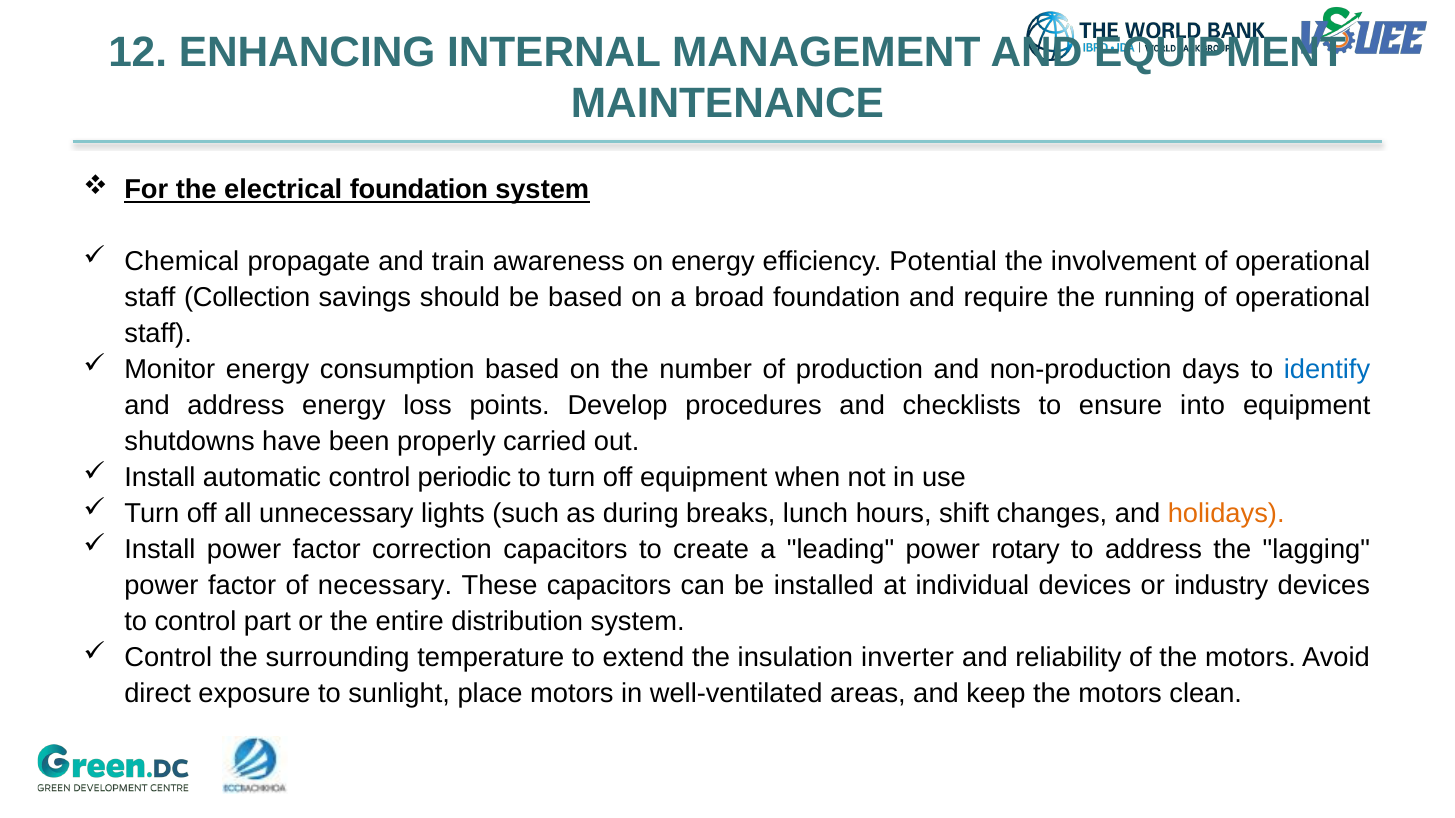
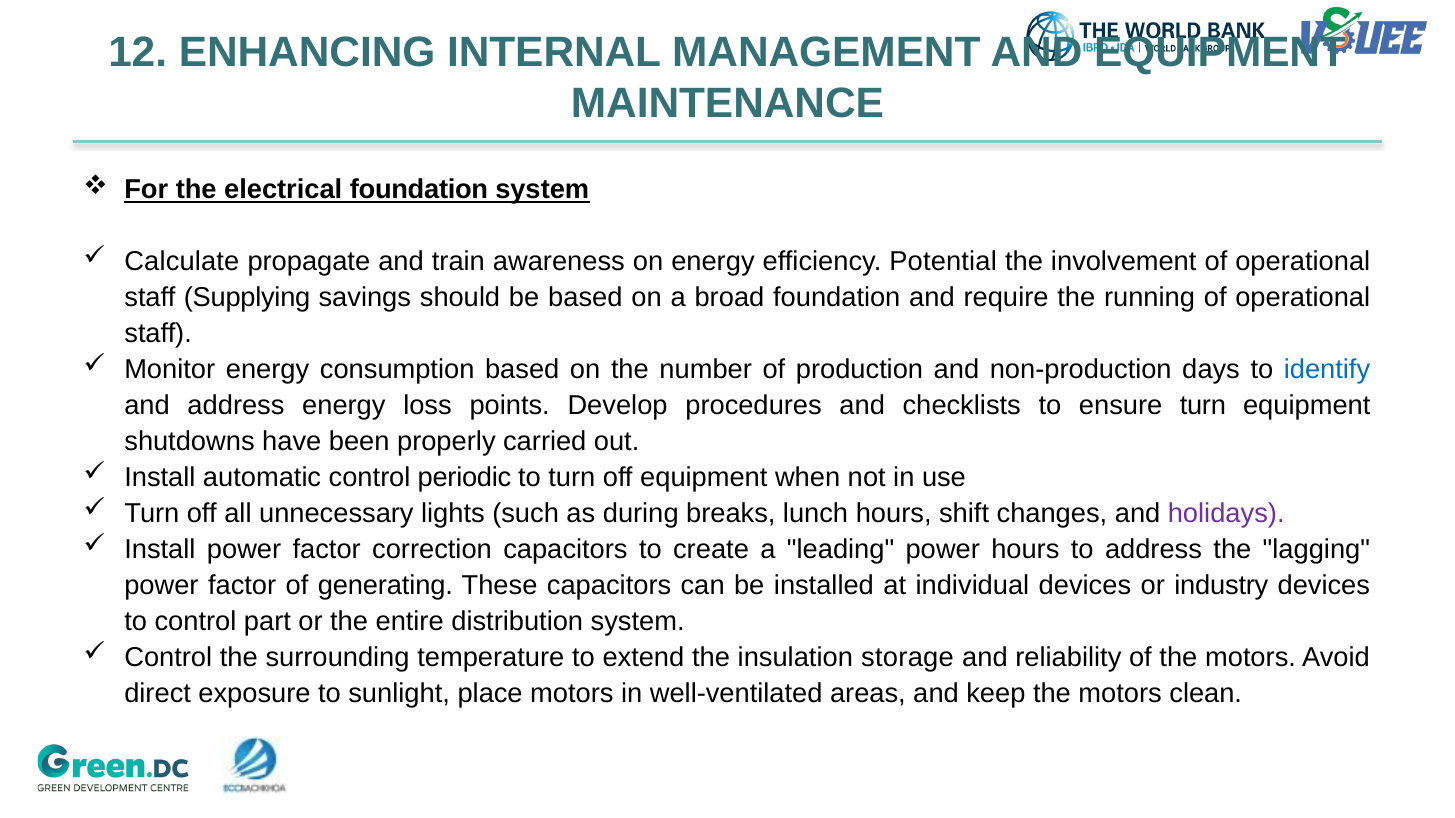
Chemical: Chemical -> Calculate (182, 262)
Collection: Collection -> Supplying (247, 298)
ensure into: into -> turn (1203, 406)
holidays colour: orange -> purple (1226, 514)
power rotary: rotary -> hours (1025, 550)
necessary: necessary -> generating (385, 586)
inverter: inverter -> storage (908, 658)
